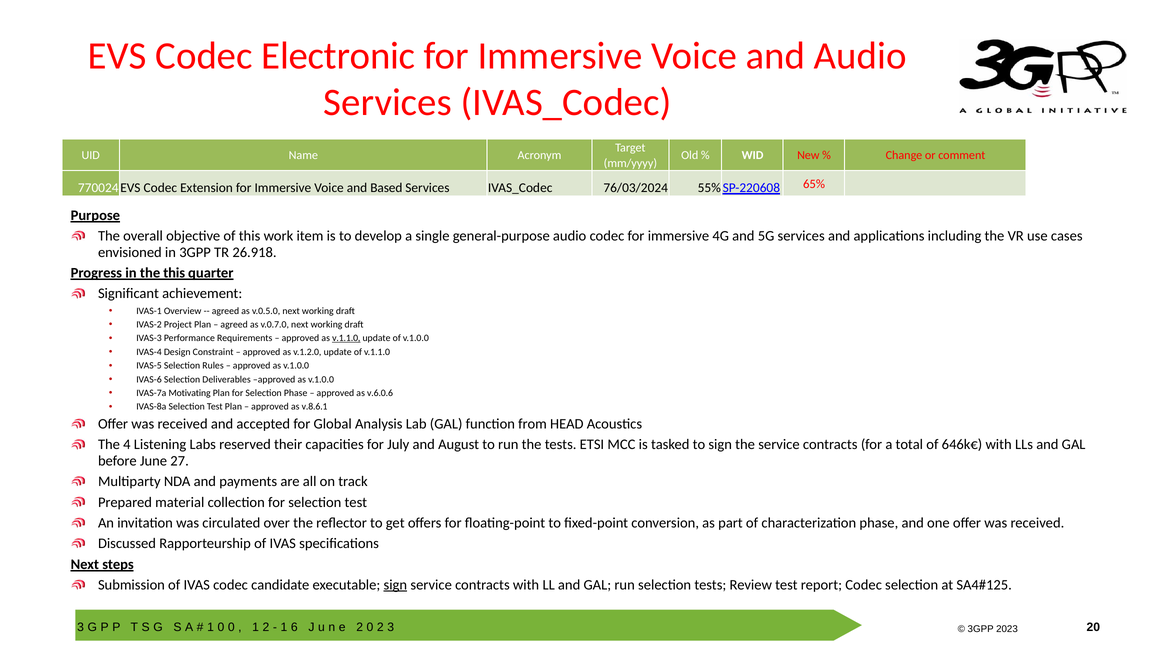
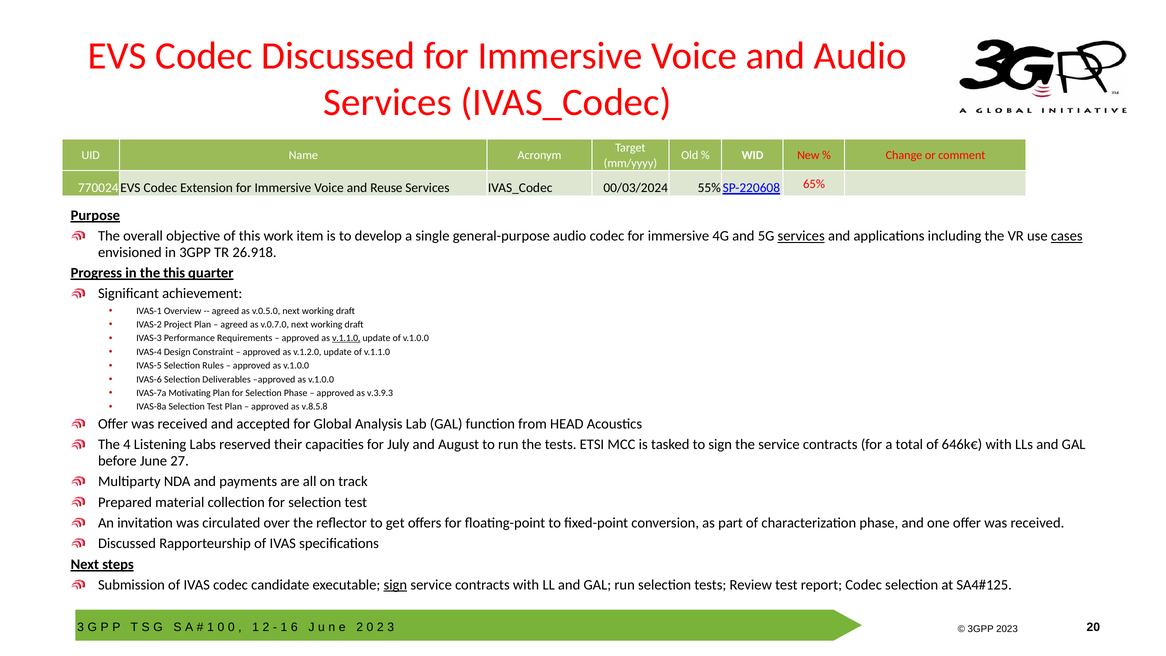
Codec Electronic: Electronic -> Discussed (338, 56)
Based: Based -> Reuse (386, 188)
76/03/2024: 76/03/2024 -> 00/03/2024 (636, 188)
services underline: none -> present (801, 236)
cases underline: none -> present (1067, 236)
v.6.0.6: v.6.0.6 -> v.3.9.3 (380, 393)
v.8.6.1: v.8.6.1 -> v.8.5.8 (315, 407)
